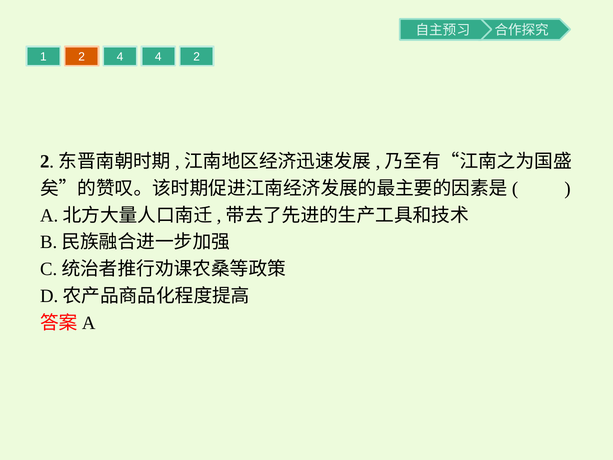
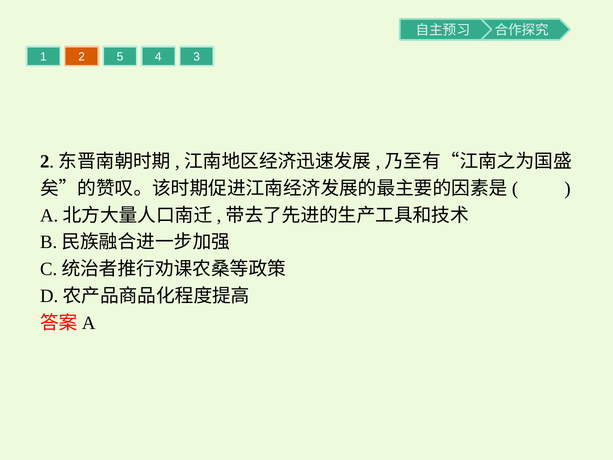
2 4: 4 -> 5 (120, 57)
4 2: 2 -> 3 (197, 57)
